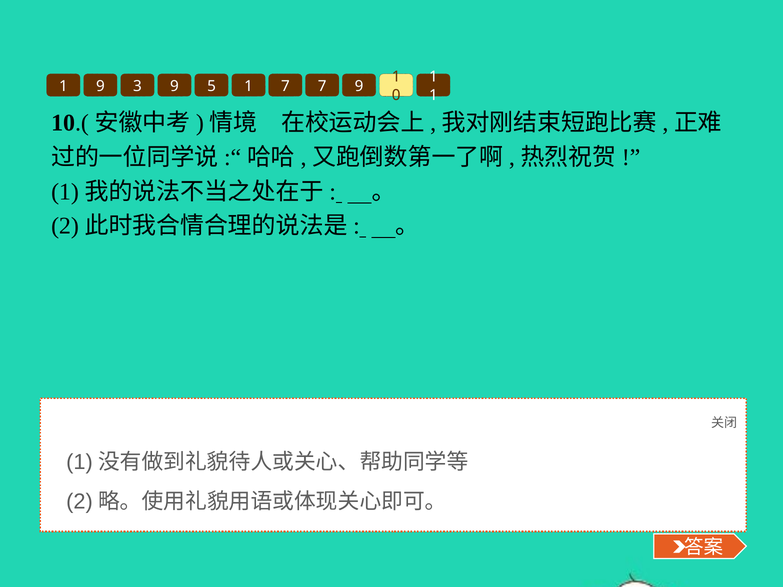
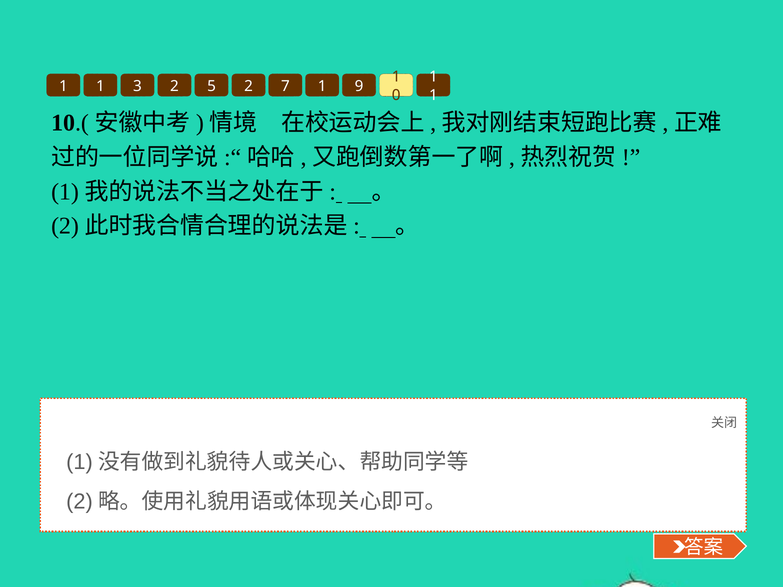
9: 9 -> 1 (100, 86)
3 9: 9 -> 2 (174, 86)
5 1: 1 -> 2 (249, 86)
7 7: 7 -> 1 (322, 86)
